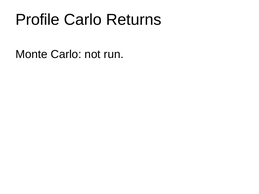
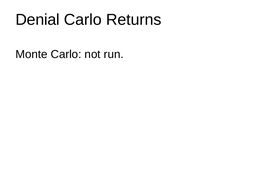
Profile: Profile -> Denial (38, 20)
